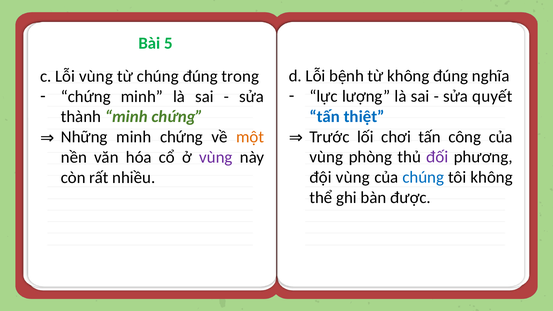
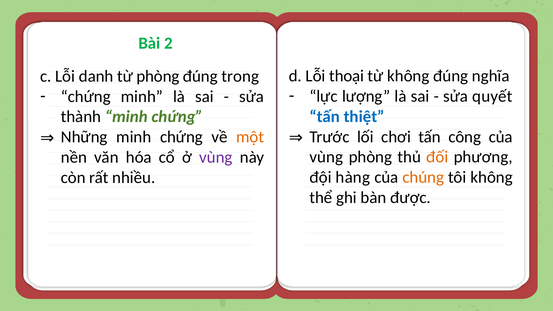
5: 5 -> 2 (168, 43)
bệnh: bệnh -> thoại (347, 76)
Lỗi vùng: vùng -> danh (96, 76)
từ chúng: chúng -> phòng (158, 76)
đối colour: purple -> orange (437, 157)
đội vùng: vùng -> hàng (353, 177)
chúng colour: blue -> orange (423, 177)
